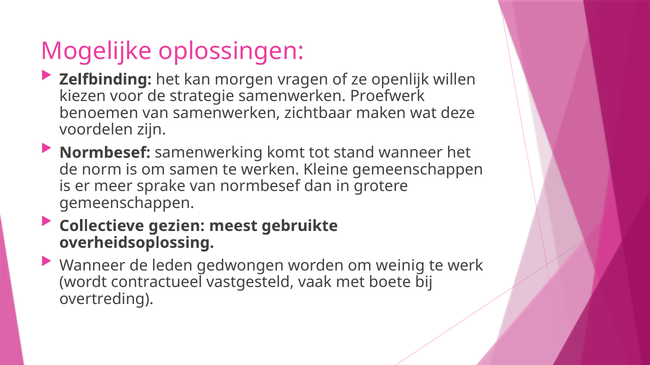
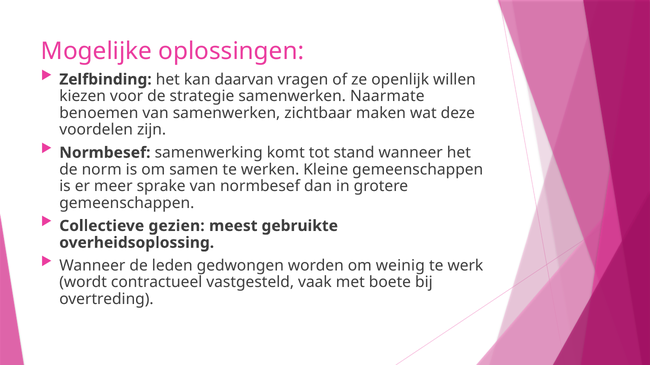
morgen: morgen -> daarvan (244, 80)
Proefwerk: Proefwerk -> Naarmate (387, 96)
